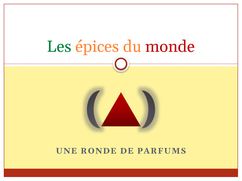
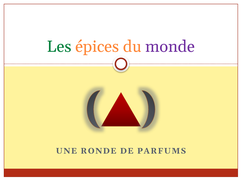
monde colour: red -> purple (170, 47)
